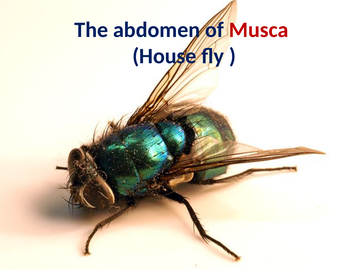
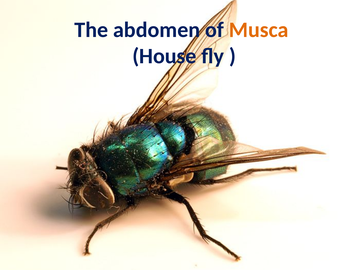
Musca colour: red -> orange (259, 30)
